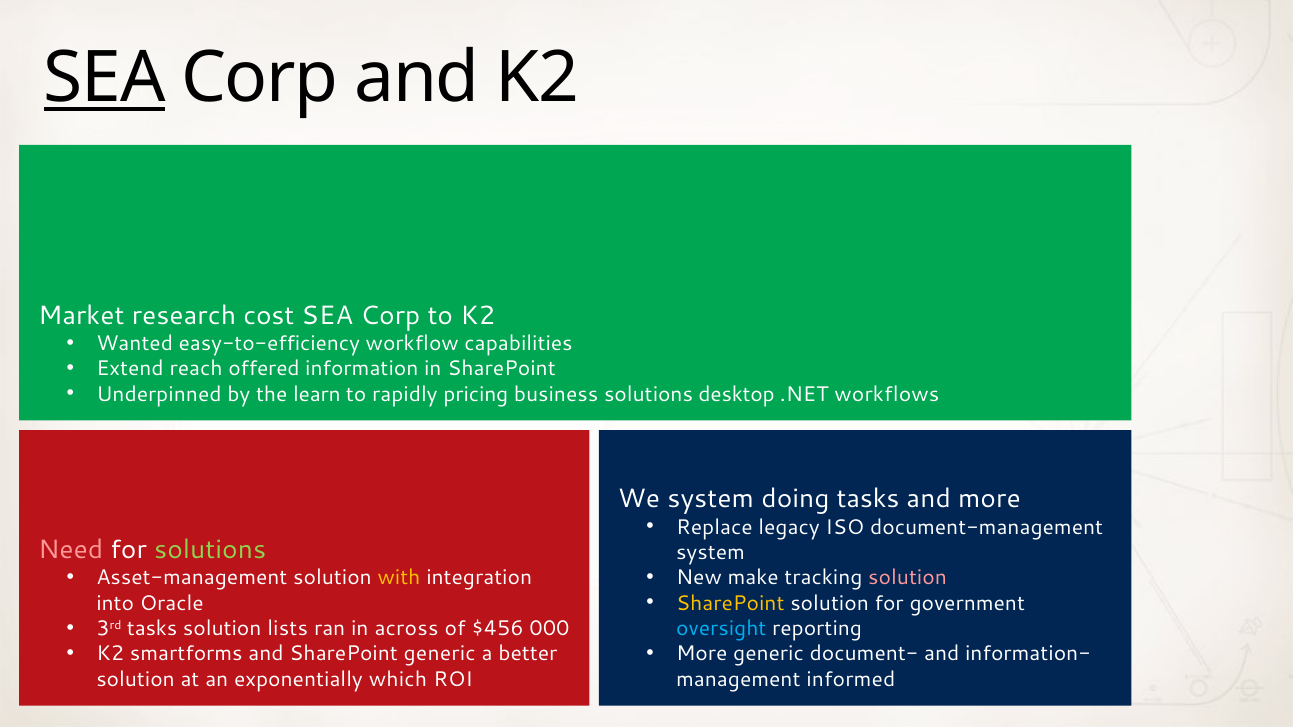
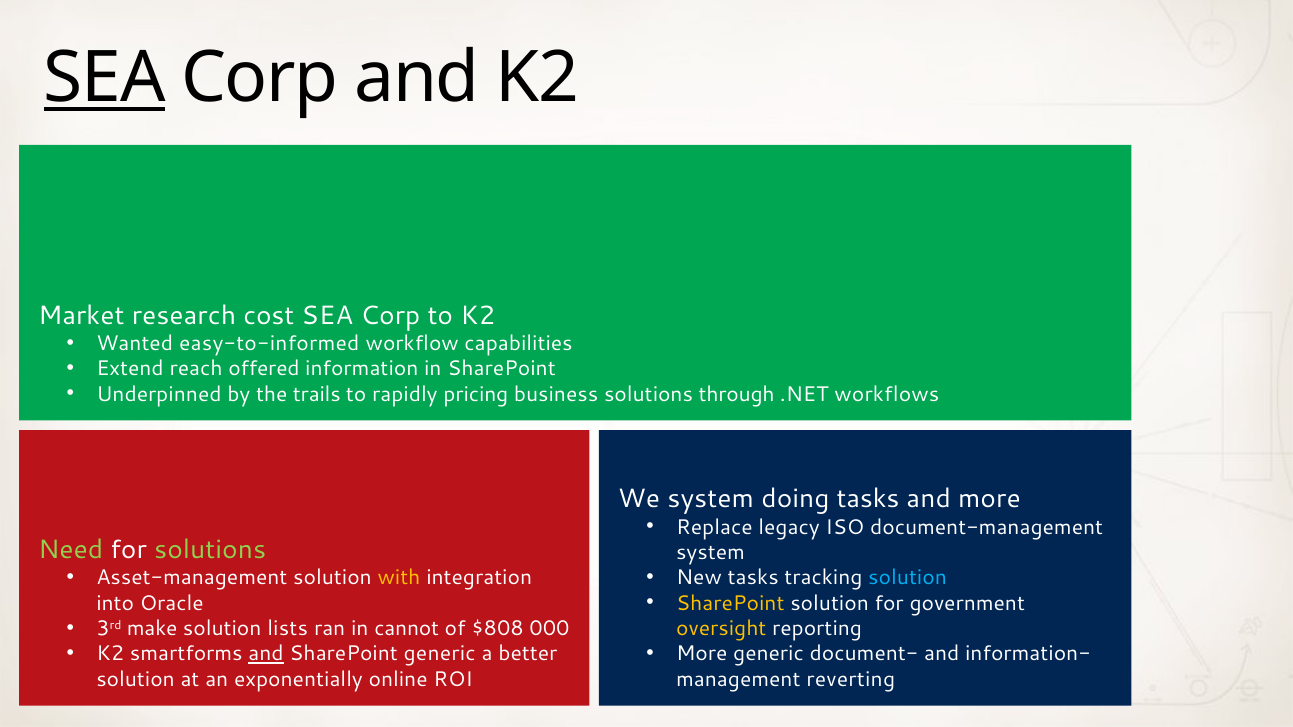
easy-to-efficiency: easy-to-efficiency -> easy-to-informed (269, 344)
learn: learn -> trails (317, 394)
desktop: desktop -> through (737, 394)
Need colour: pink -> light green (71, 550)
New make: make -> tasks (753, 578)
solution colour: pink -> light blue (908, 578)
3rd tasks: tasks -> make (152, 629)
across: across -> cannot (407, 629)
$456: $456 -> $808 (498, 629)
oversight colour: light blue -> yellow (721, 629)
and underline: none -> present (266, 654)
which: which -> online (398, 679)
informed: informed -> reverting (851, 679)
